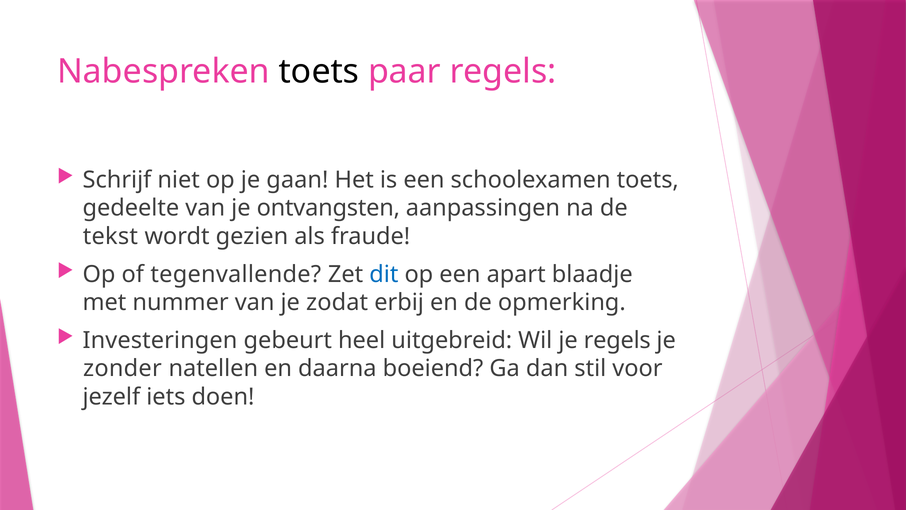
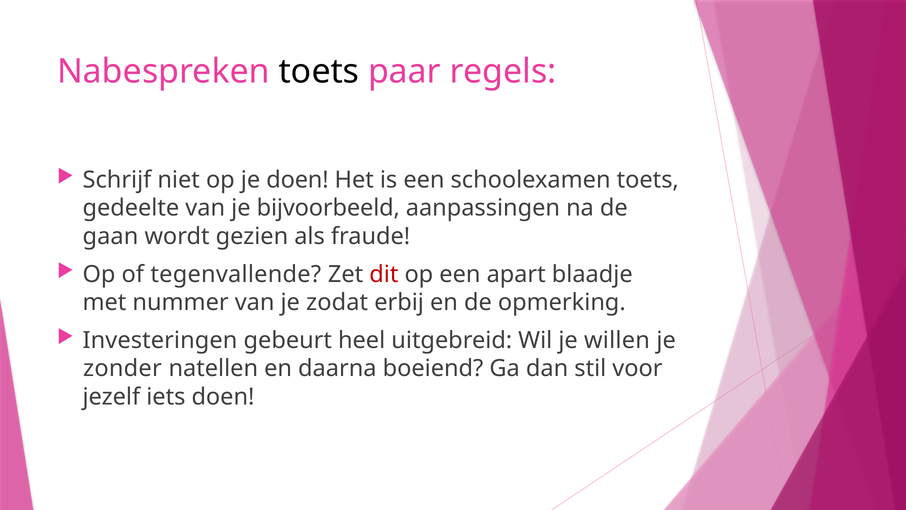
je gaan: gaan -> doen (297, 180)
ontvangsten: ontvangsten -> bijvoorbeeld (328, 208)
tekst: tekst -> gaan (110, 236)
dit colour: blue -> red (384, 274)
je regels: regels -> willen (617, 340)
